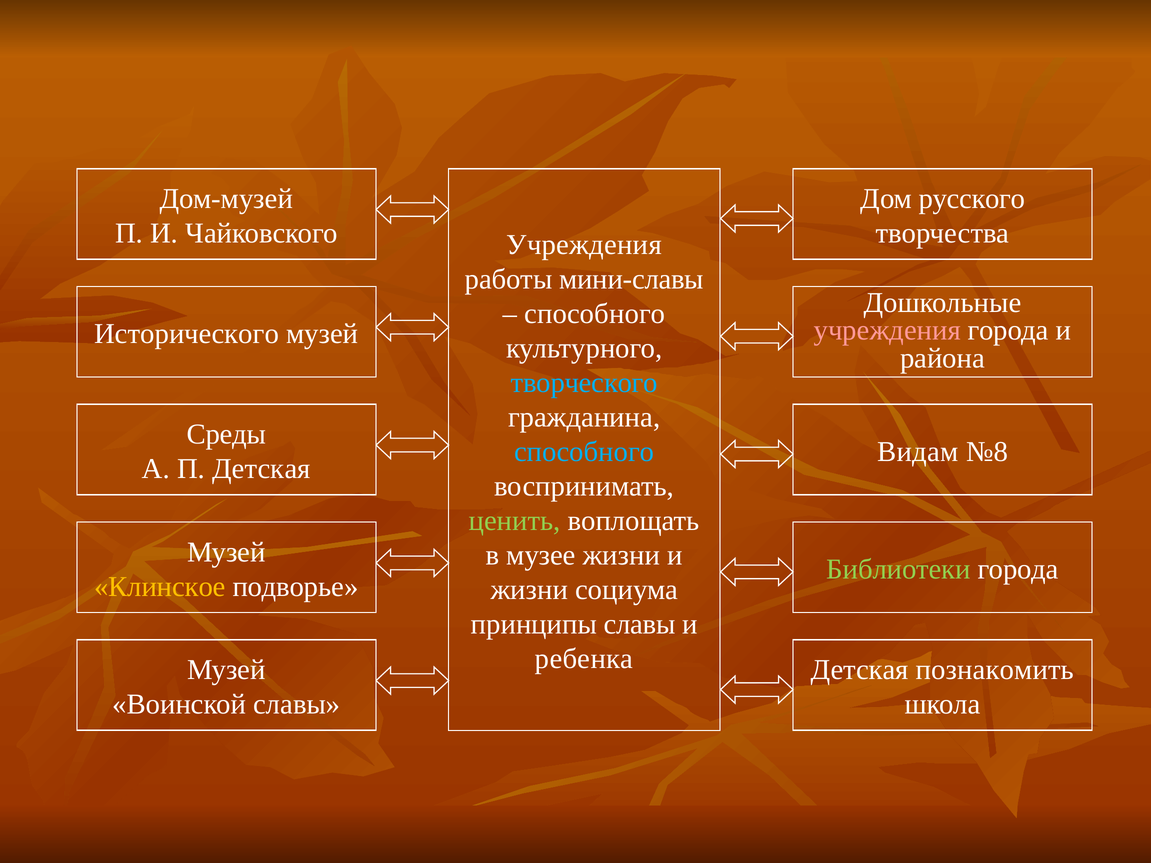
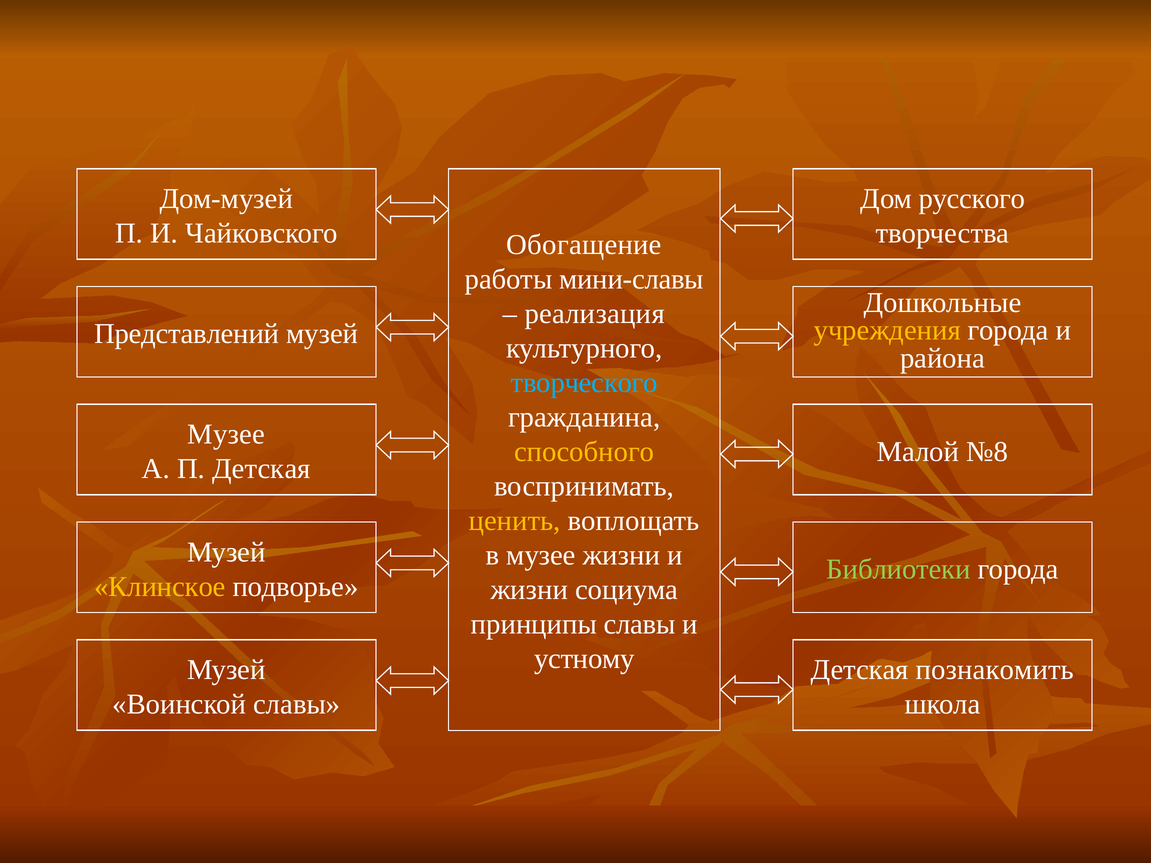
Учреждения: Учреждения -> Обогащение (584, 245)
способного: способного -> реализация (595, 314)
учреждения colour: pink -> yellow (887, 331)
Исторического: Исторического -> Представлений (187, 334)
Среды: Среды -> Музее (226, 434)
способного colour: light blue -> yellow (584, 452)
Видам: Видам -> Малой (918, 452)
ценить colour: light green -> yellow (515, 521)
ребенка: ребенка -> устному (584, 659)
